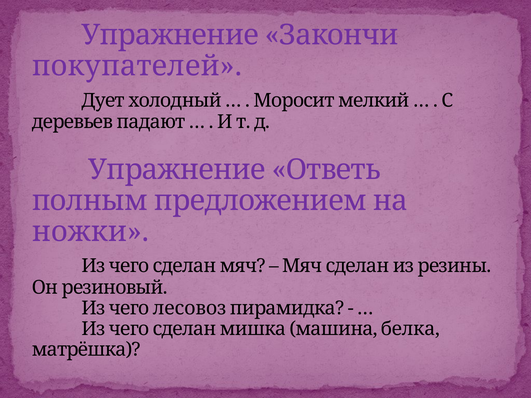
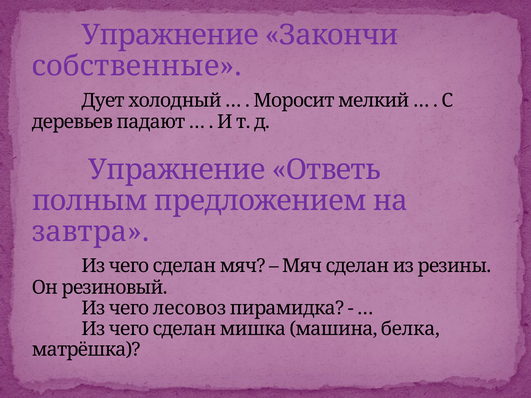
покупателей: покупателей -> собственные (137, 66)
ножки: ножки -> завтра (90, 232)
